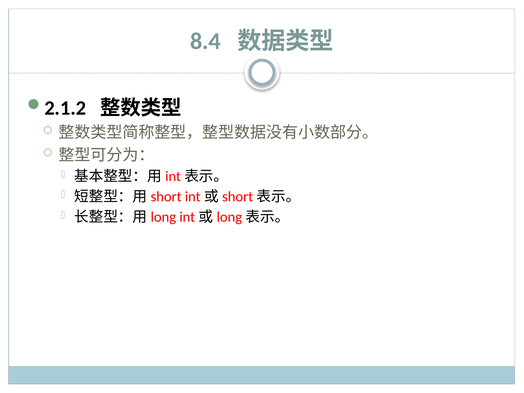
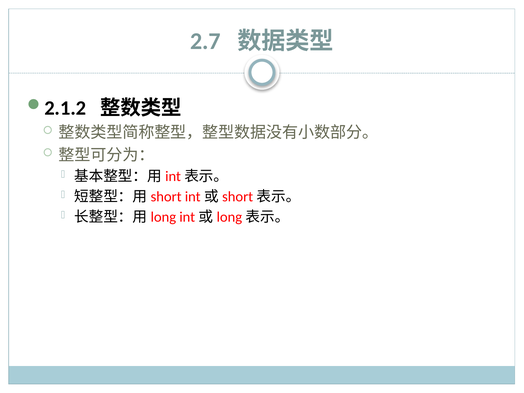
8.4: 8.4 -> 2.7 (205, 41)
